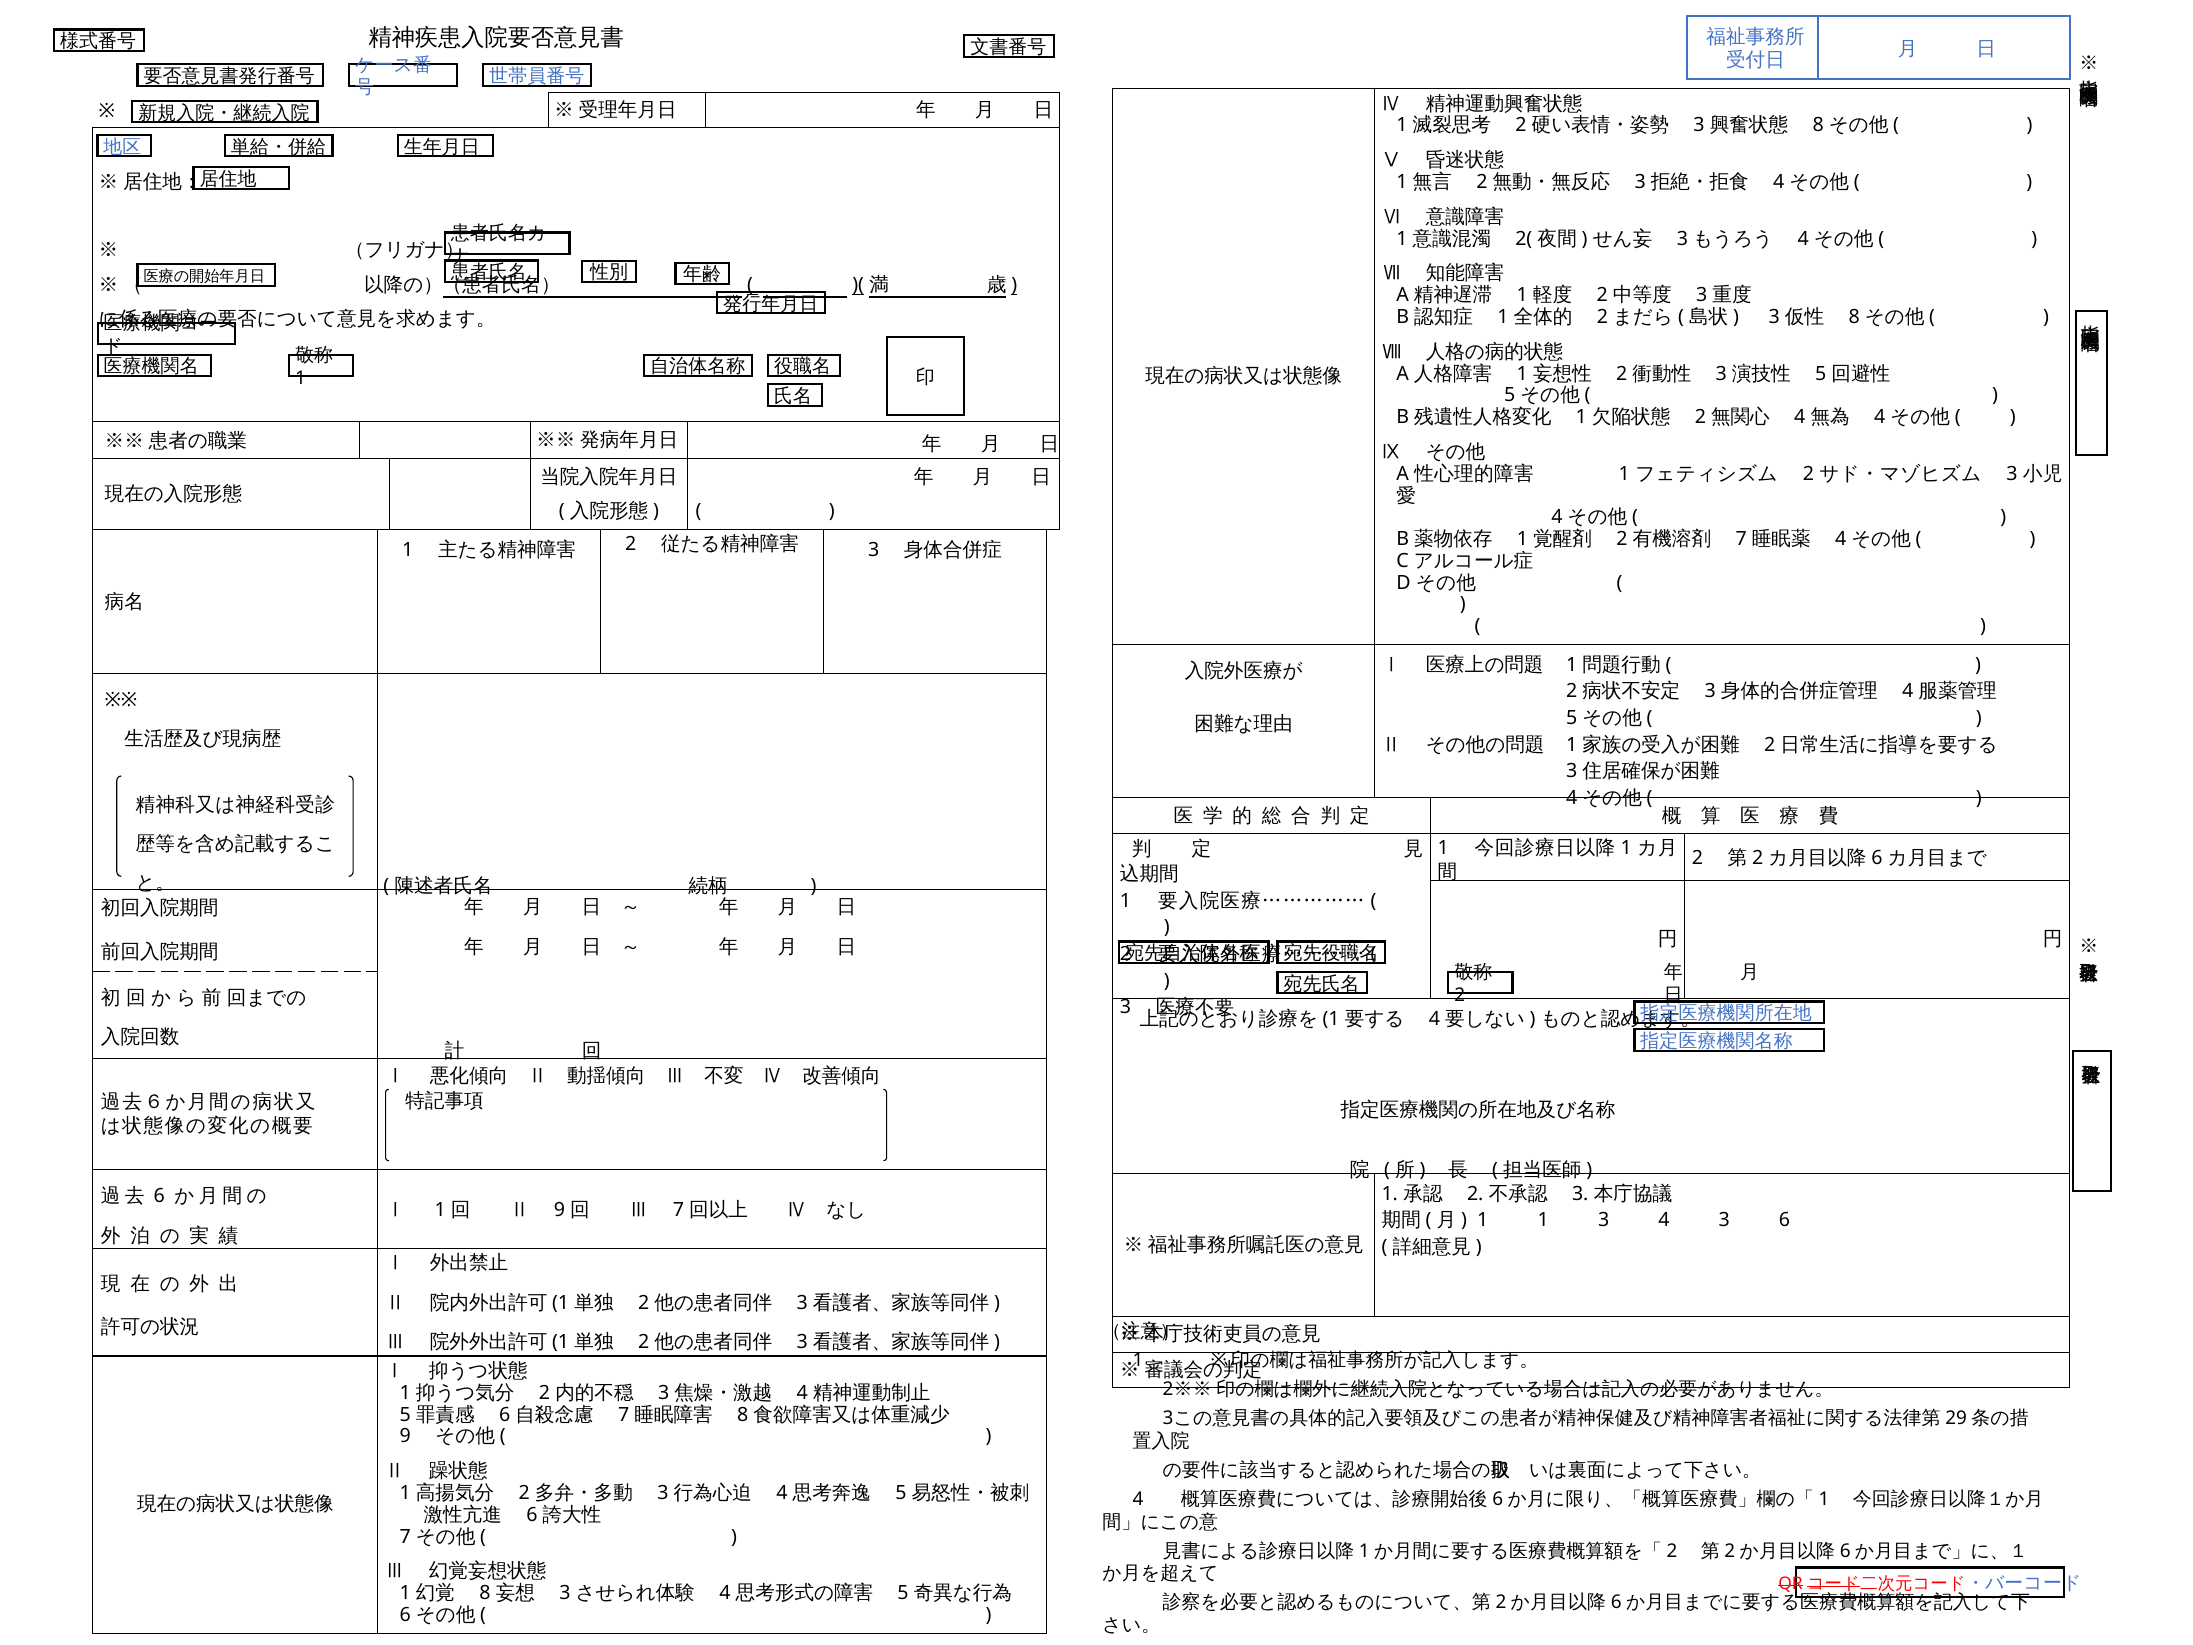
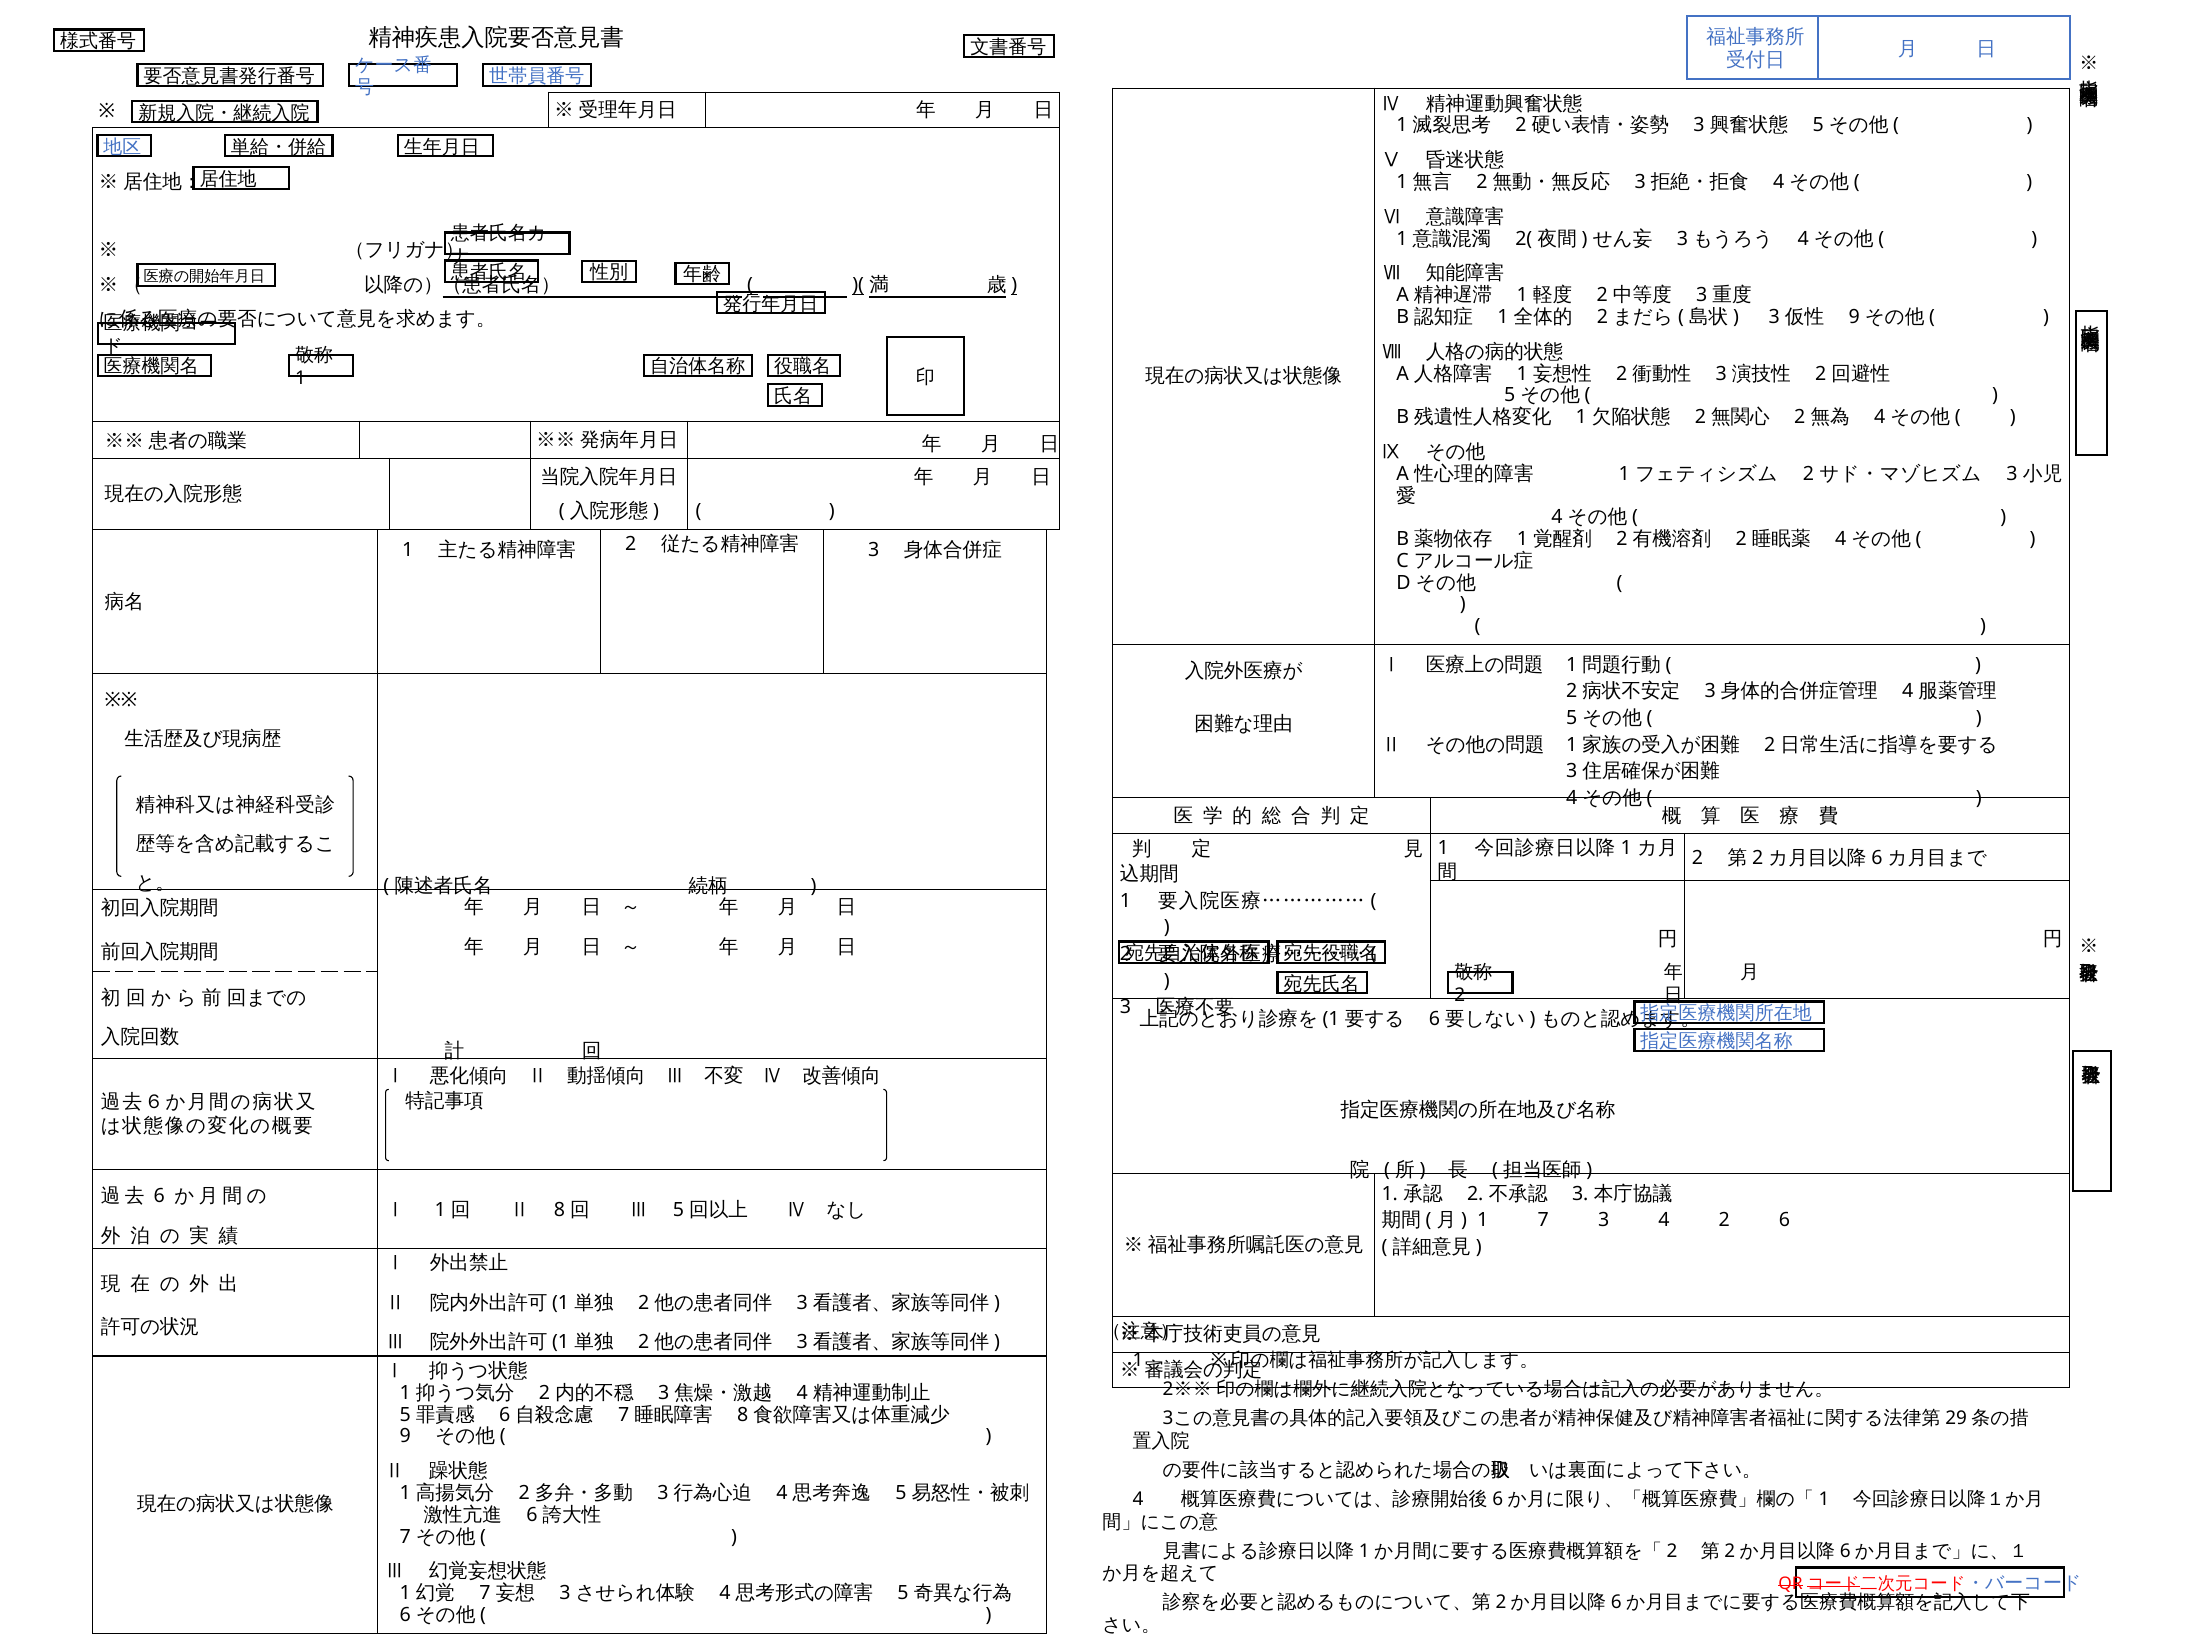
8: 8 -> 5 (1818, 125)
8: 8 -> 9 (1854, 317)
5: 5 -> 2 (1821, 374)
4: 4 -> 2 (1800, 417)
7: 7 -> 2 (1741, 539)
4: 4 -> 6 (1435, 1019)
Ⅱ 9: 9 -> 8 (559, 1210)
Ⅲ 7: 7 -> 5 (678, 1210)
1 1: 1 -> 7 (1543, 1220)
4 3: 3 -> 2 (1724, 1220)
8: 8 -> 7 (485, 1593)
